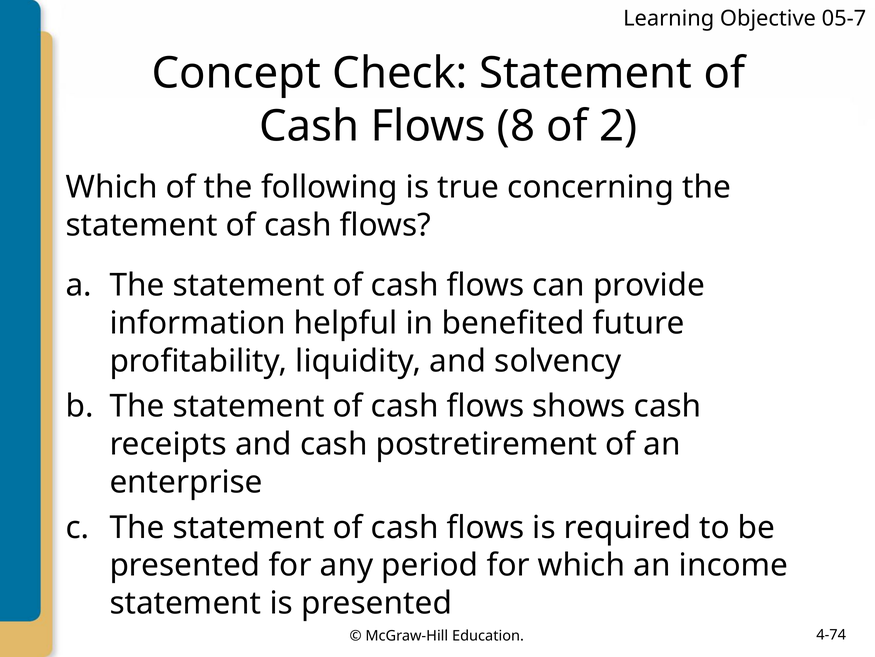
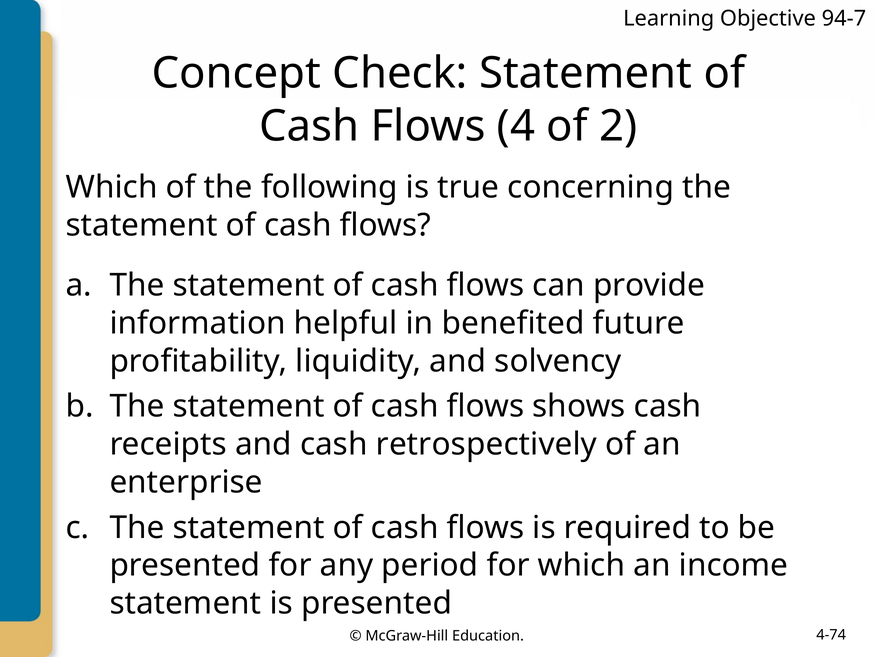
05-7: 05-7 -> 94-7 (844, 19)
8: 8 -> 4 (516, 126)
postretirement: postretirement -> retrospectively (486, 444)
